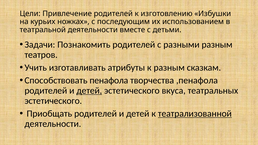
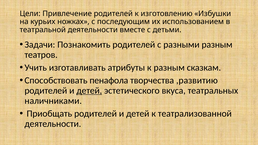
,пенафола: ,пенафола -> ,развитию (197, 80)
эстетического: эстетического -> наличниками (53, 101)
театрализованной underline: present -> none (195, 114)
